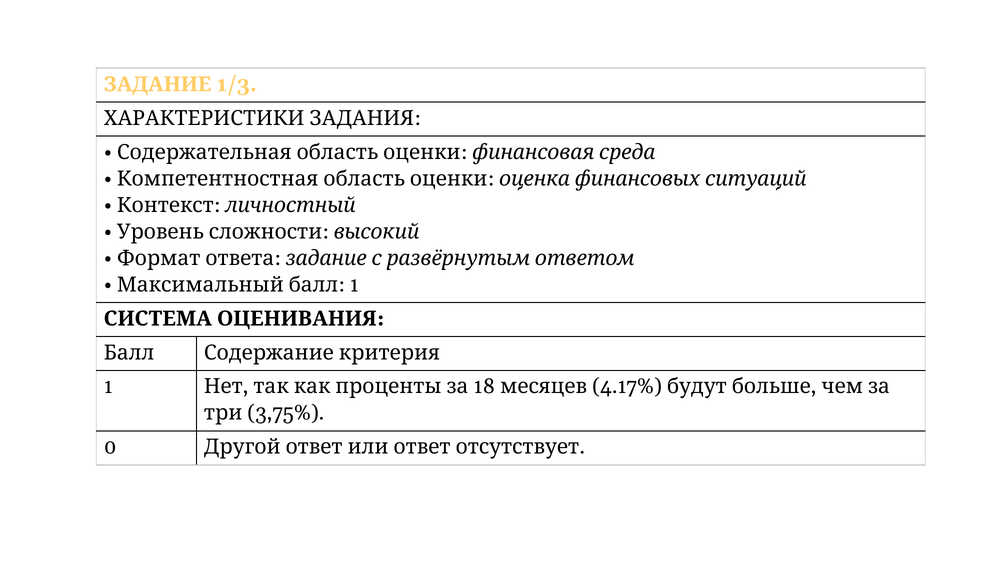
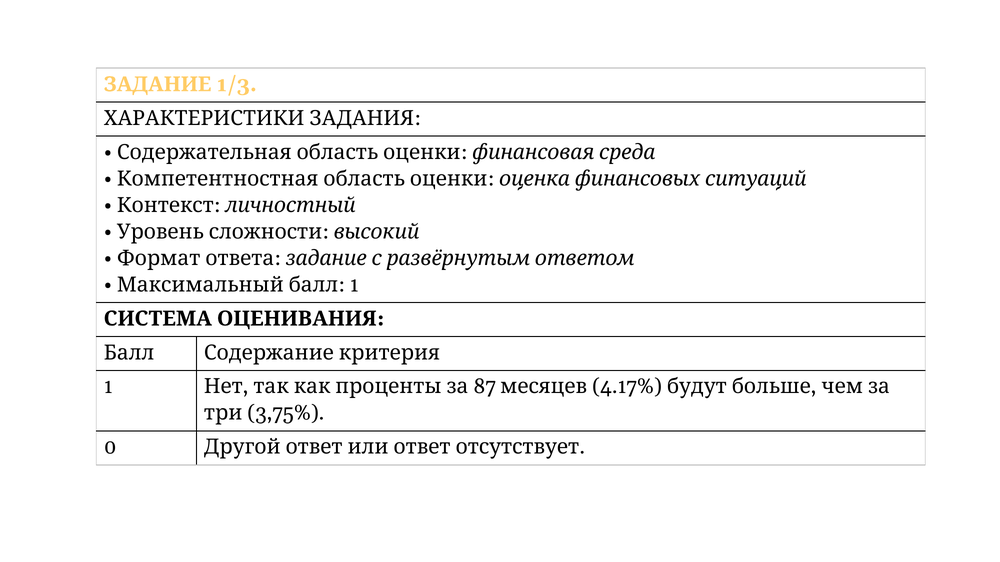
18: 18 -> 87 (485, 387)
